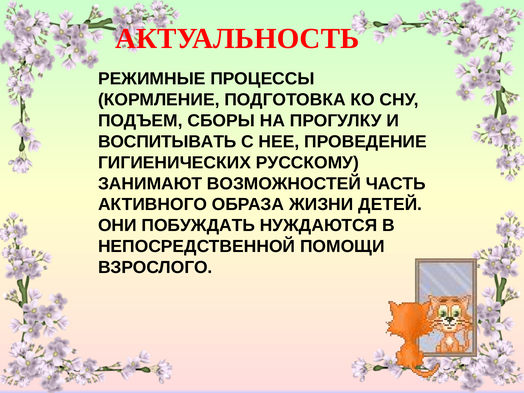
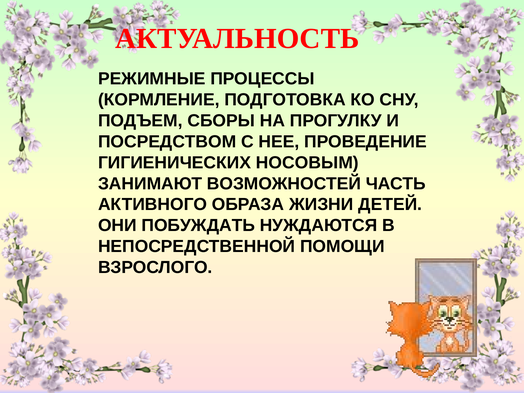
ВОСПИТЫВАТЬ: ВОСПИТЫВАТЬ -> ПОСРЕДСТВОМ (167, 142)
РУССКОМУ: РУССКОМУ -> НОСОВЫМ (307, 163)
